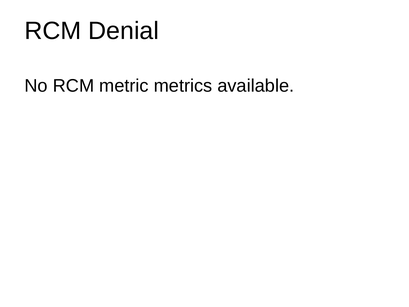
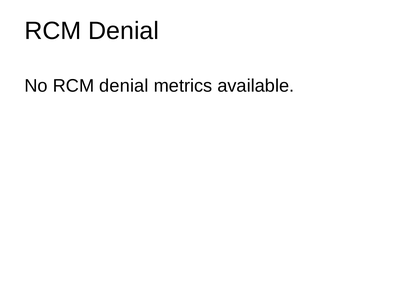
No RCM metric: metric -> denial (124, 86)
